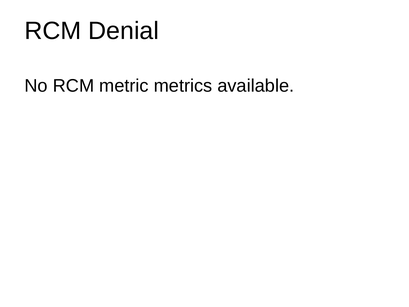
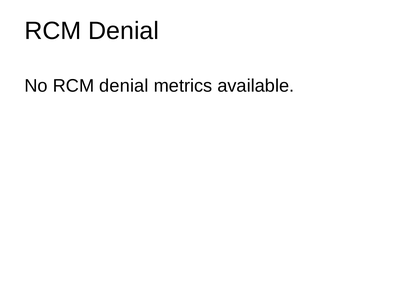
No RCM metric: metric -> denial (124, 86)
